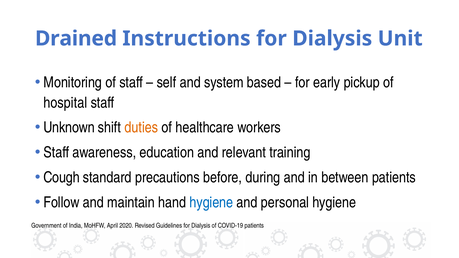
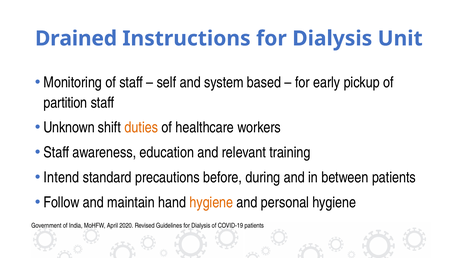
hospital: hospital -> partition (65, 103)
Cough: Cough -> Intend (61, 178)
hygiene colour: blue -> orange (211, 203)
